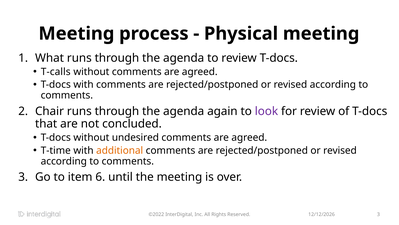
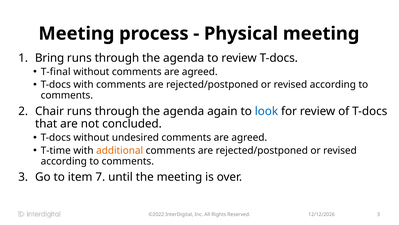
What: What -> Bring (50, 58)
T-calls: T-calls -> T-final (56, 72)
look colour: purple -> blue (266, 111)
6: 6 -> 7 (100, 177)
